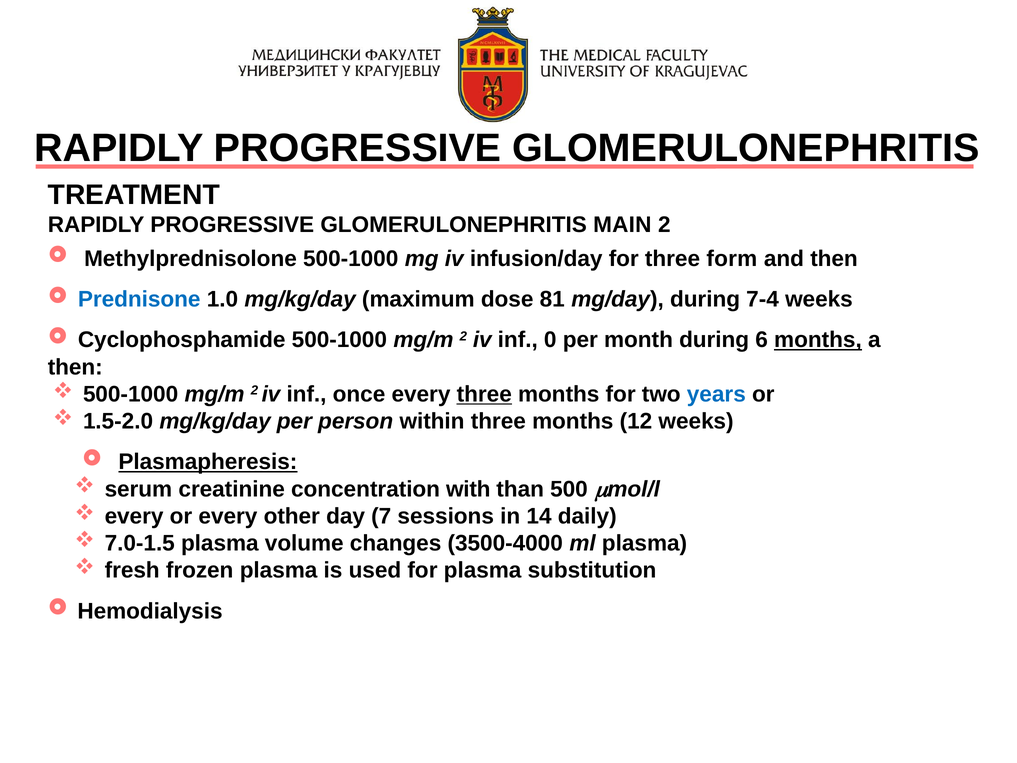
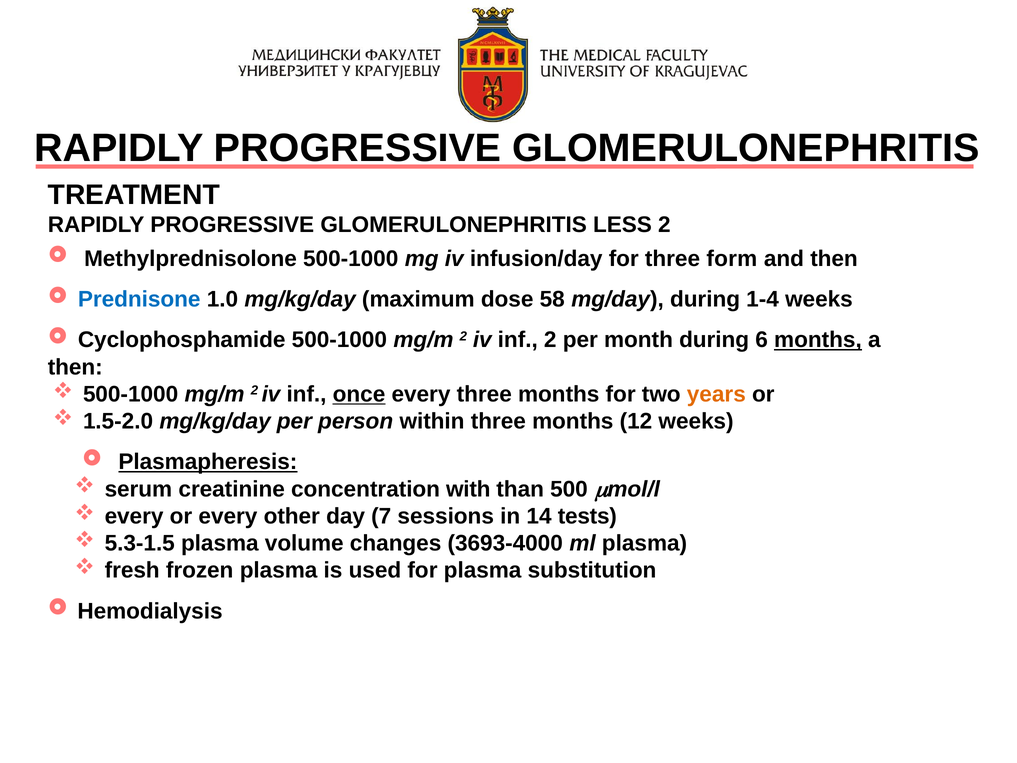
MAIN: MAIN -> LESS (622, 225)
81: 81 -> 58 (552, 299)
7-4: 7-4 -> 1-4 (763, 299)
inf 0: 0 -> 2 (550, 340)
once underline: none -> present (359, 394)
three underline: present -> none (484, 394)
years colour: blue -> orange (716, 394)
daily: daily -> tests (587, 516)
7.0-1.5: 7.0-1.5 -> 5.3-1.5 (140, 543)
3500-4000: 3500-4000 -> 3693-4000 (505, 543)
